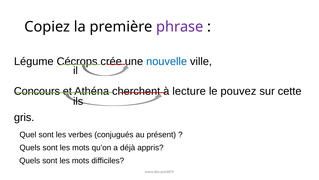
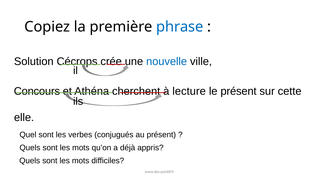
phrase colour: purple -> blue (180, 27)
Légume: Légume -> Solution (34, 61)
le pouvez: pouvez -> présent (239, 91)
gris: gris -> elle (24, 117)
